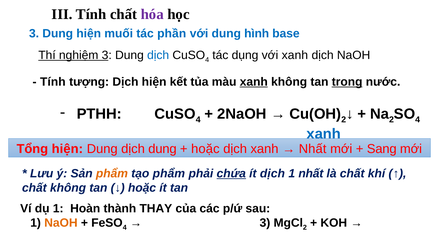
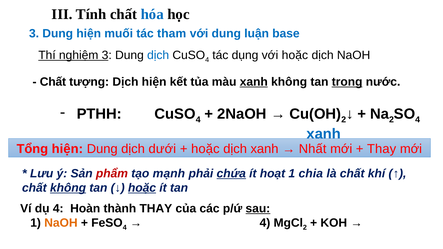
hóa colour: purple -> blue (152, 14)
phần: phần -> tham (172, 34)
hình: hình -> luận (257, 34)
với xanh: xanh -> hoặc (295, 55)
Tính: Tính -> Chất (53, 82)
dịch dung: dung -> dưới (162, 149)
Sang: Sang -> Thay (382, 149)
phẩm colour: orange -> red (112, 174)
tạo phẩm: phẩm -> mạnh (169, 174)
ít dịch: dịch -> hoạt (273, 174)
1 nhất: nhất -> chia (311, 174)
không underline: none -> present (68, 188)
hoặc underline: none -> present (142, 188)
dụ 1: 1 -> 4 (58, 209)
sau underline: none -> present (258, 209)
3: 3 -> 4 (265, 223)
